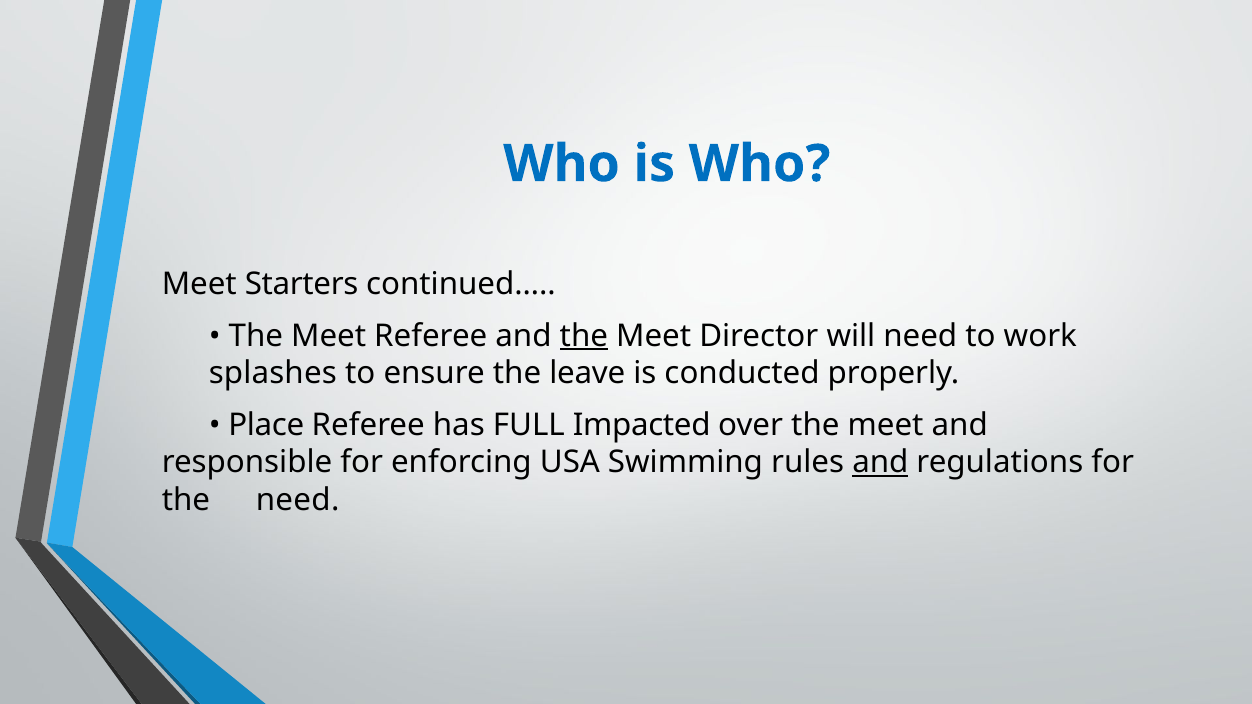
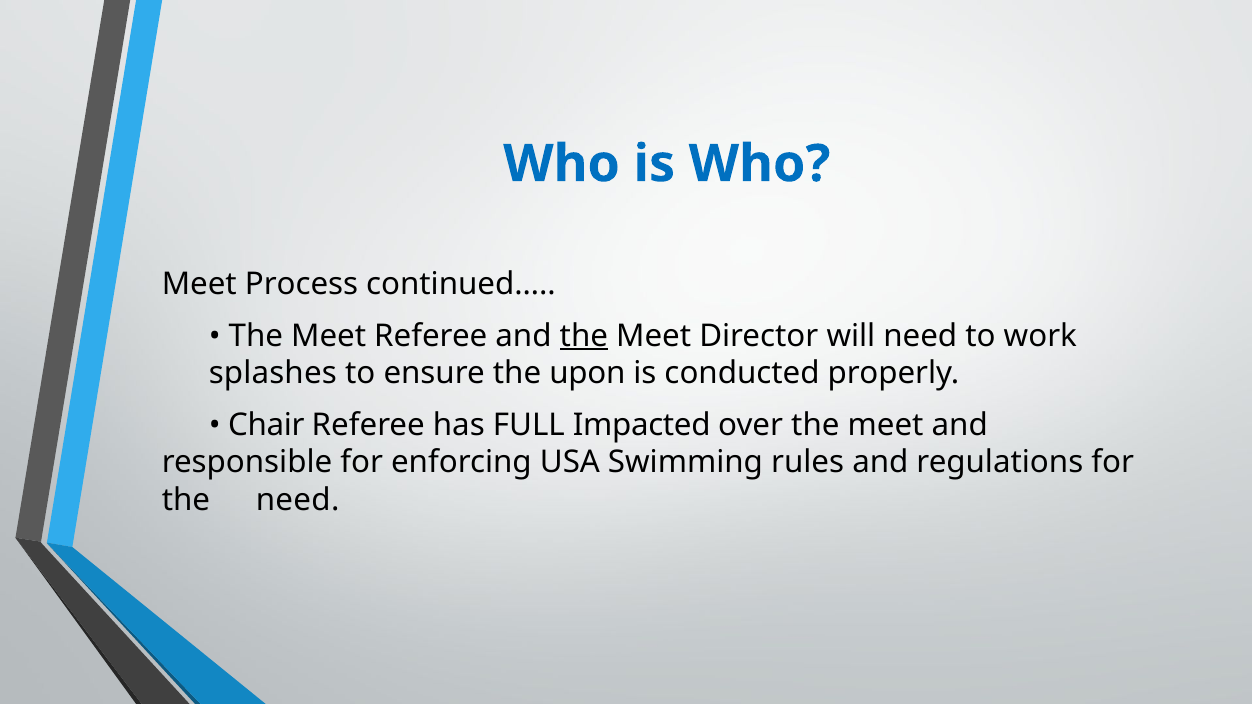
Starters: Starters -> Process (301, 284)
leave: leave -> upon (587, 374)
Place: Place -> Chair (266, 425)
and underline: present -> none (880, 463)
